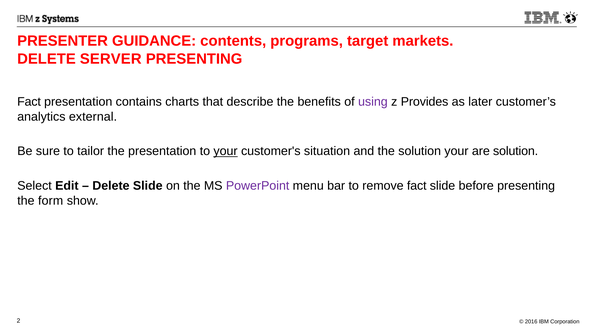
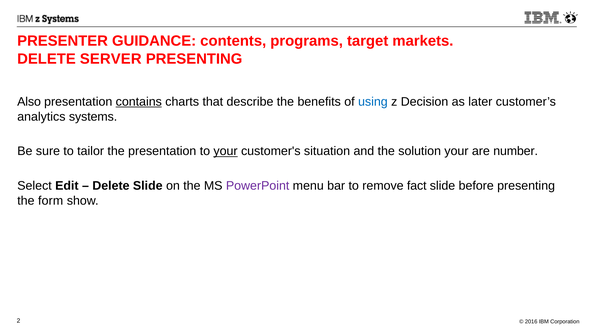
Fact: Fact -> Also (29, 102)
contains underline: none -> present (139, 102)
using colour: purple -> blue (373, 102)
Provides: Provides -> Decision (425, 102)
external: external -> systems (93, 117)
are solution: solution -> number (516, 151)
